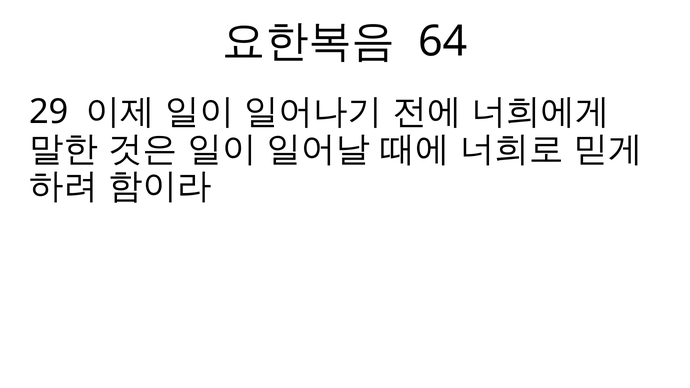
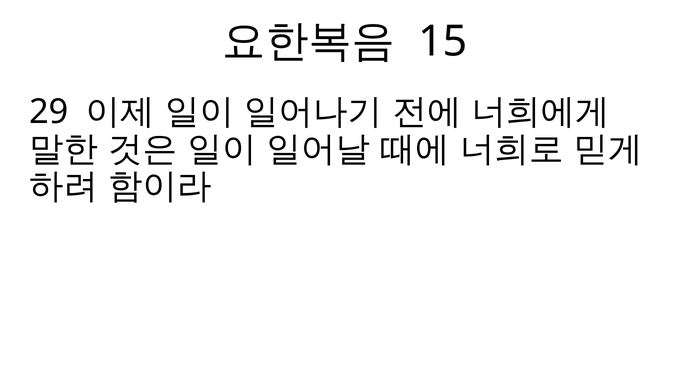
64: 64 -> 15 (443, 42)
